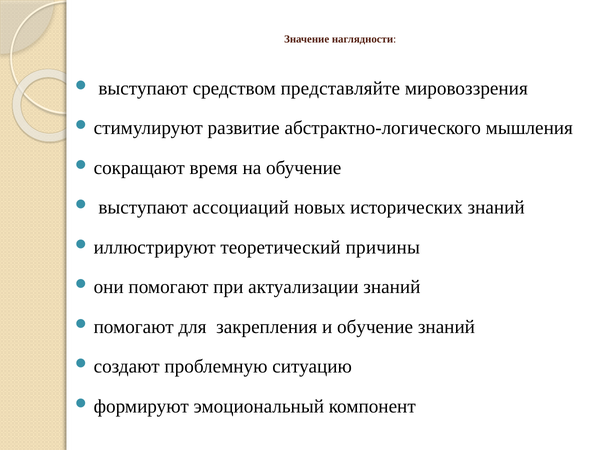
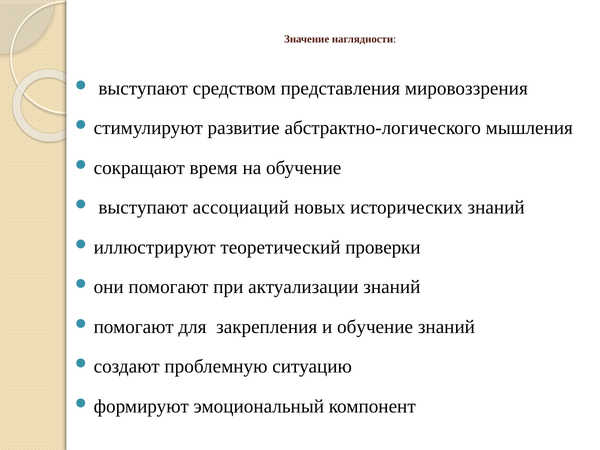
представляйте: представляйте -> представления (340, 88)
причины: причины -> проверки (383, 247)
